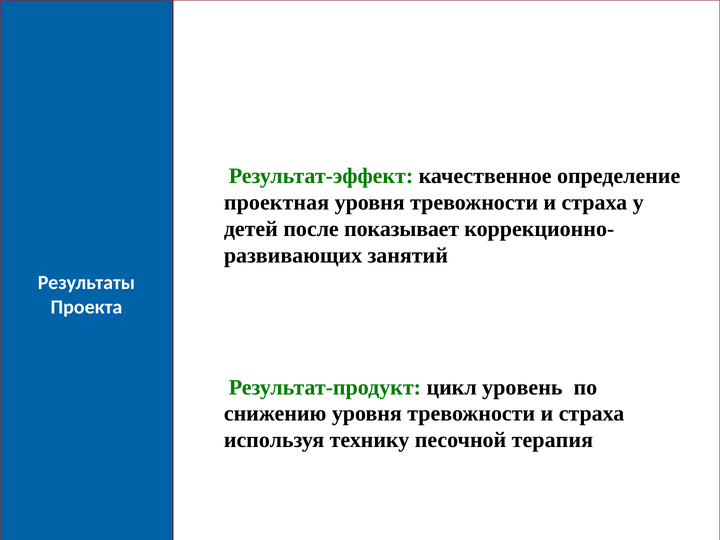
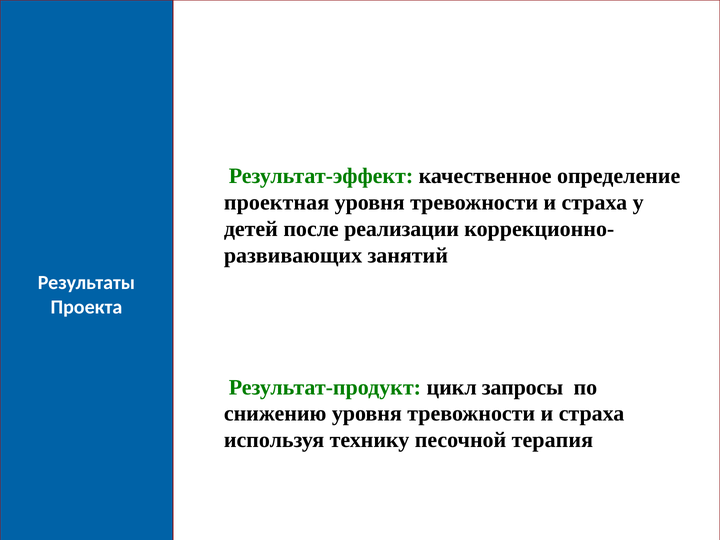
показывает: показывает -> реализации (402, 229)
уровень: уровень -> запросы (523, 387)
